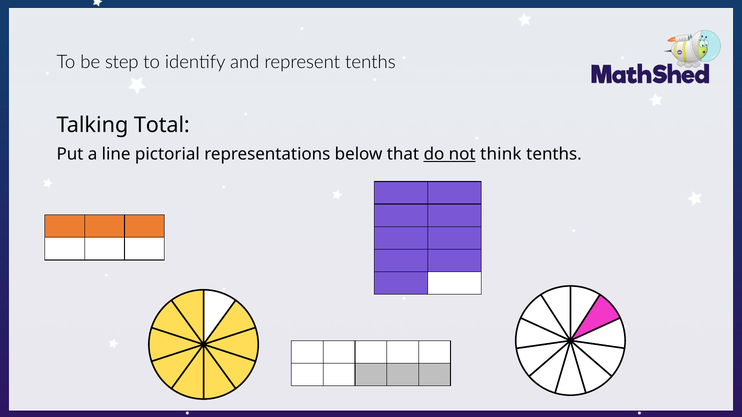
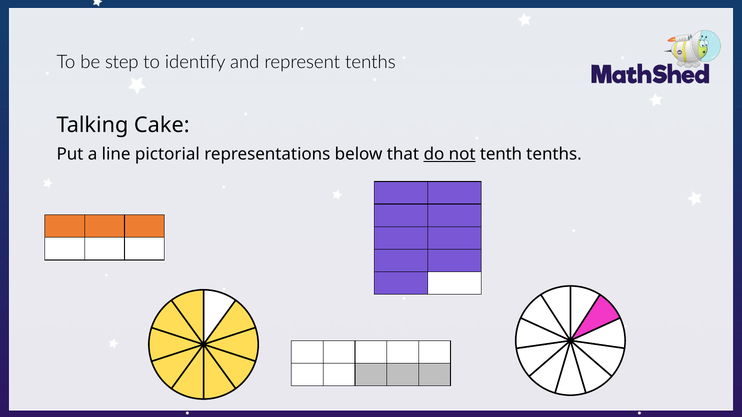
Total: Total -> Cake (162, 125)
think: think -> tenth (501, 154)
